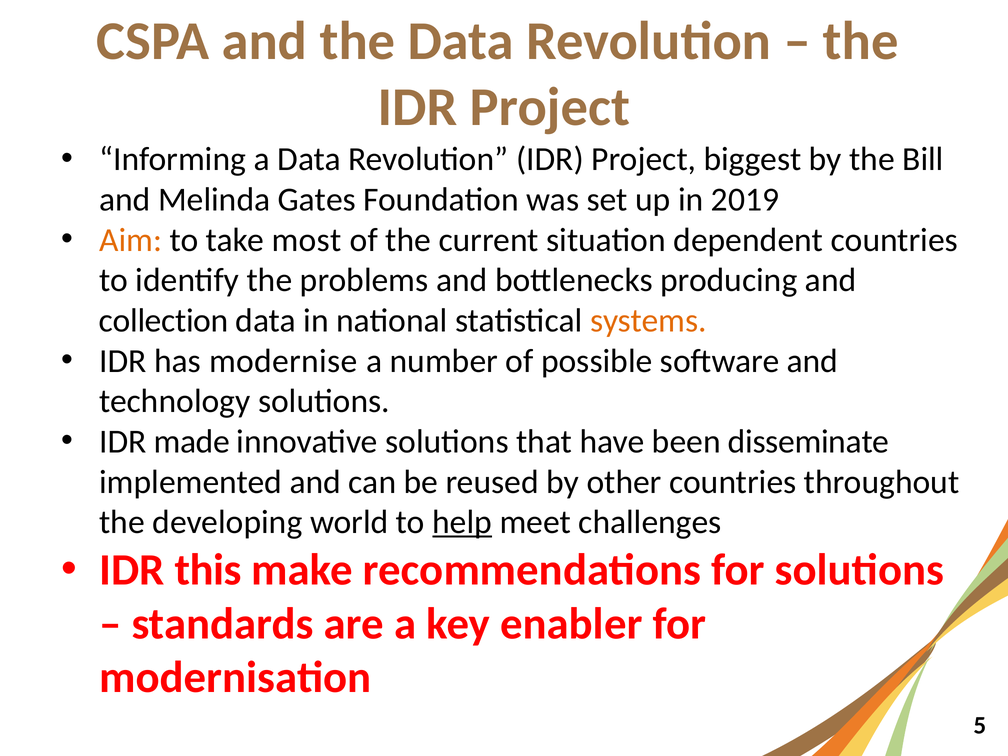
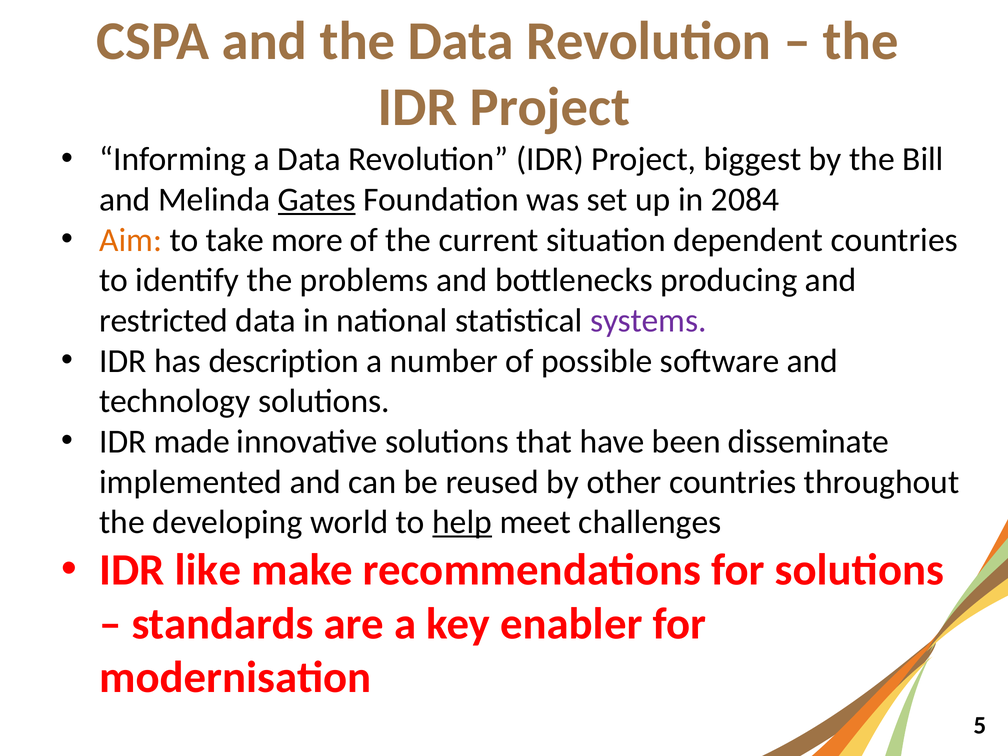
Gates underline: none -> present (317, 200)
2019: 2019 -> 2084 (745, 200)
most: most -> more (307, 240)
collection: collection -> restricted (164, 321)
systems colour: orange -> purple (648, 321)
modernise: modernise -> description (284, 361)
this: this -> like (208, 570)
